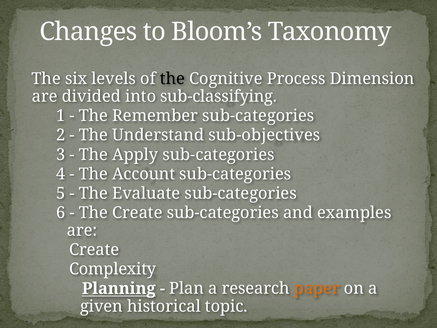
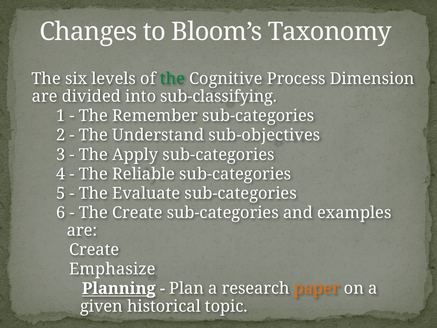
the colour: black -> green (172, 79)
Account: Account -> Reliable (144, 174)
Complexity: Complexity -> Emphasize (112, 269)
